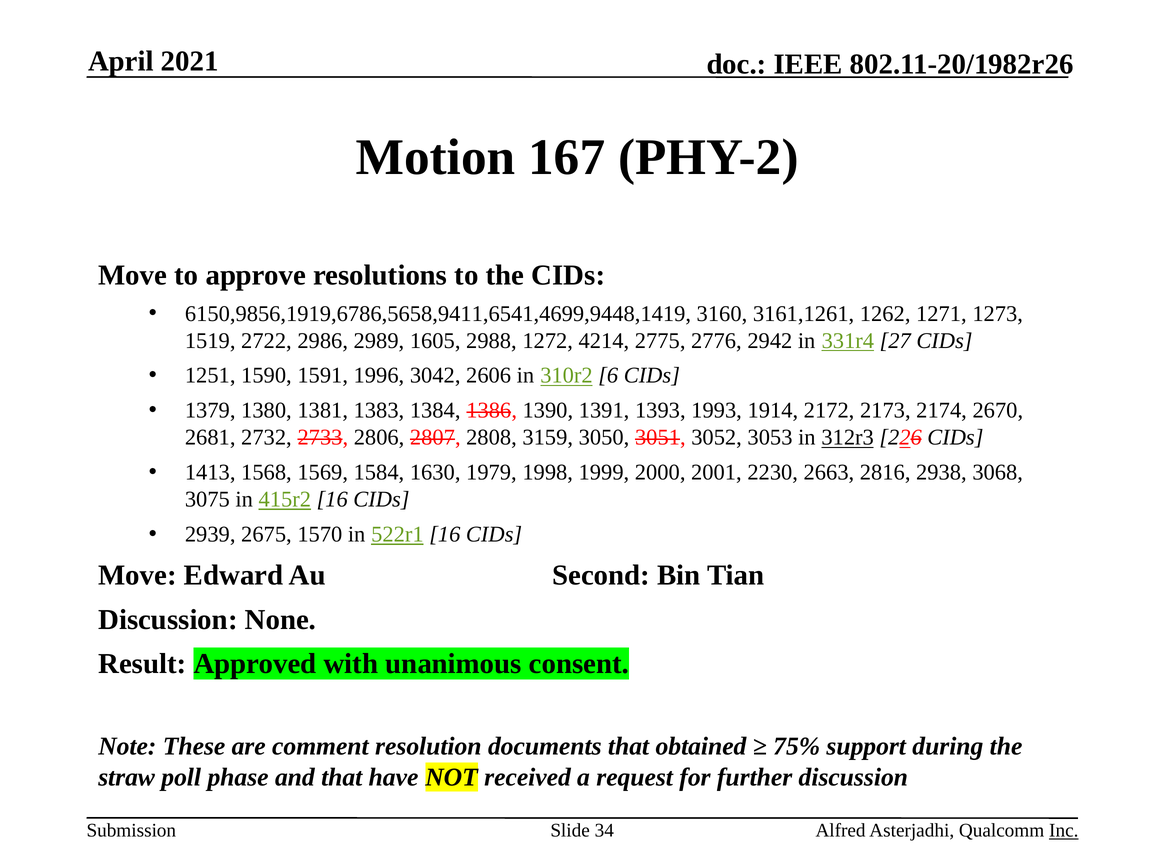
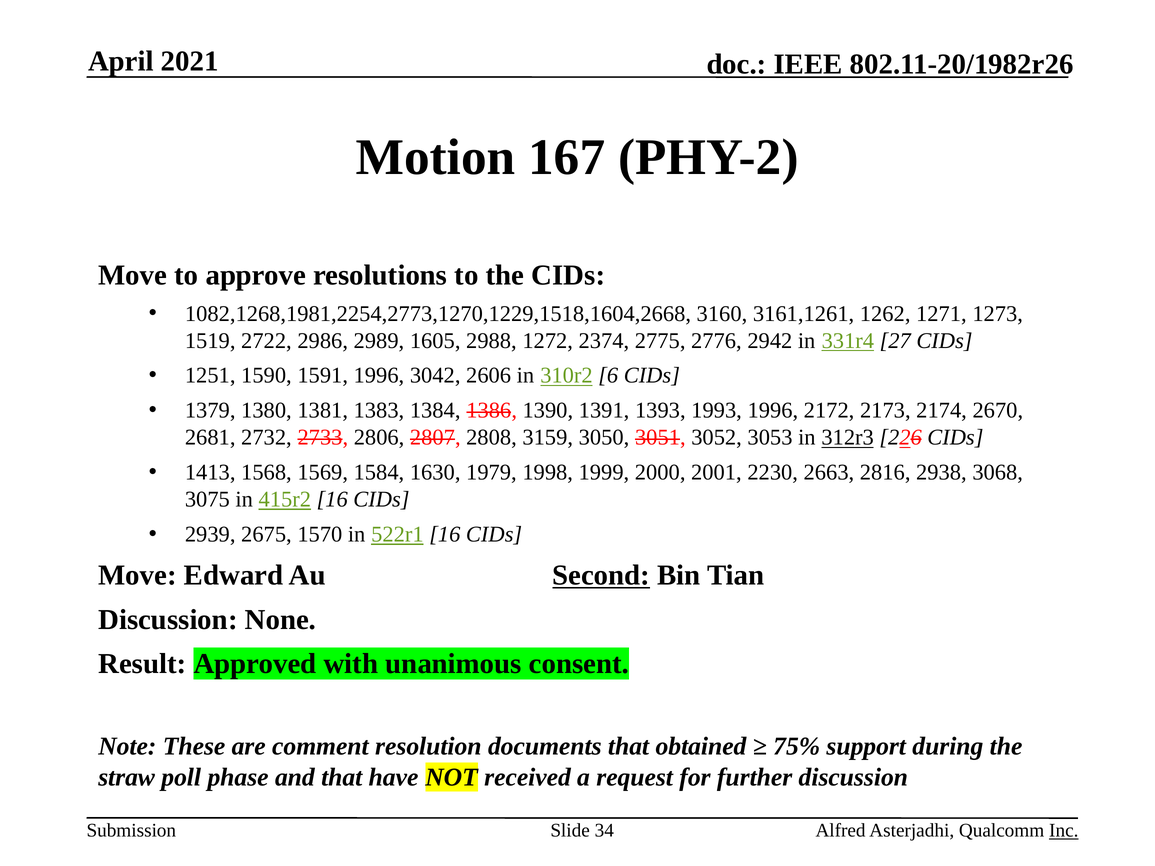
6150,9856,1919,6786,5658,9411,6541,4699,9448,1419: 6150,9856,1919,6786,5658,9411,6541,4699,9448,1419 -> 1082,1268,1981,2254,2773,1270,1229,1518,1604,2668 (438, 314)
4214: 4214 -> 2374 (604, 341)
1993 1914: 1914 -> 1996 (773, 411)
Second underline: none -> present (601, 575)
